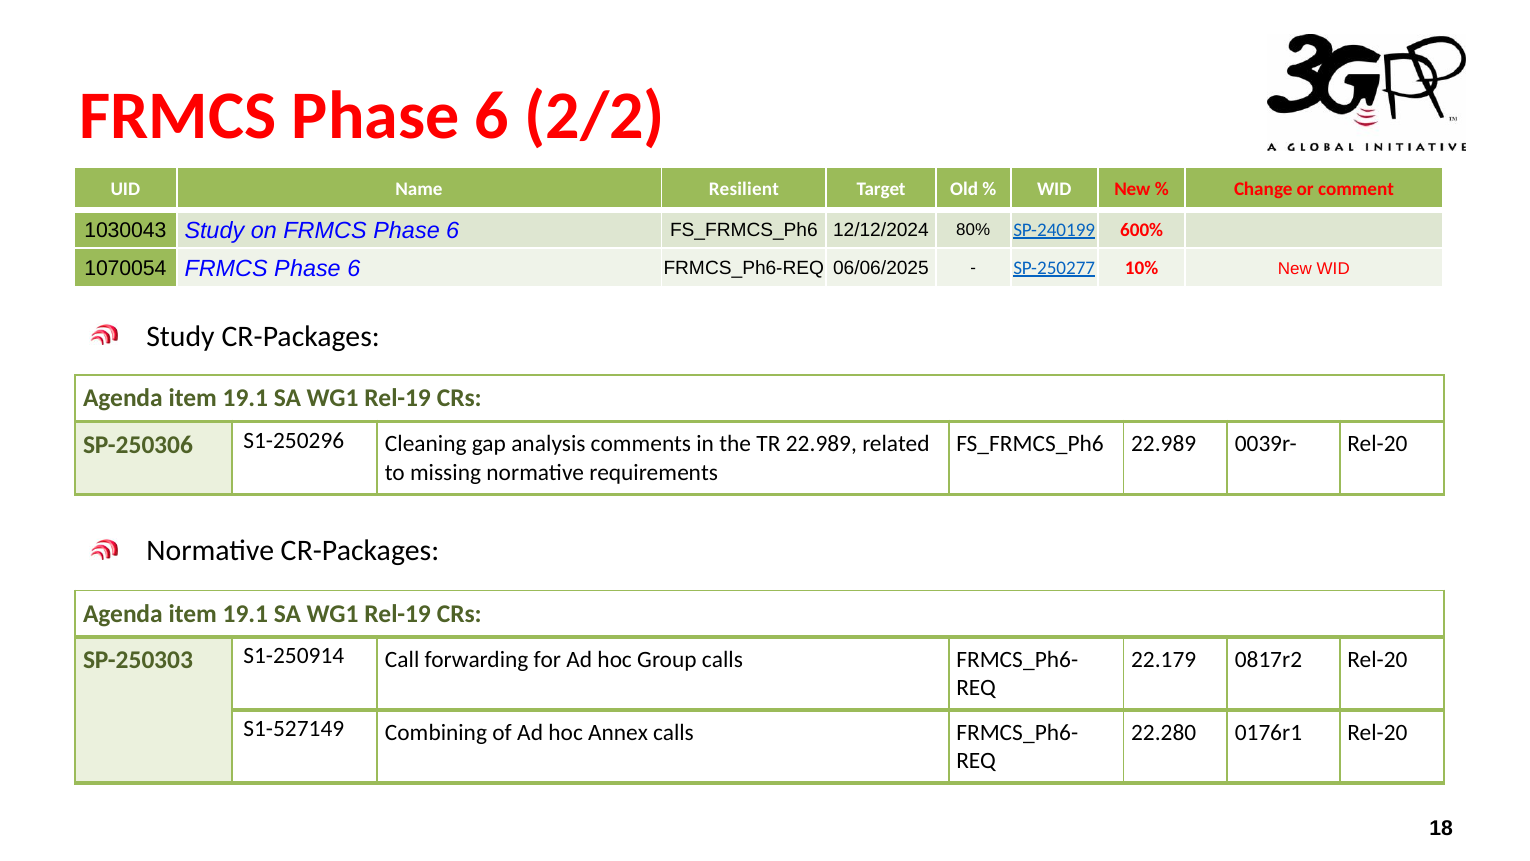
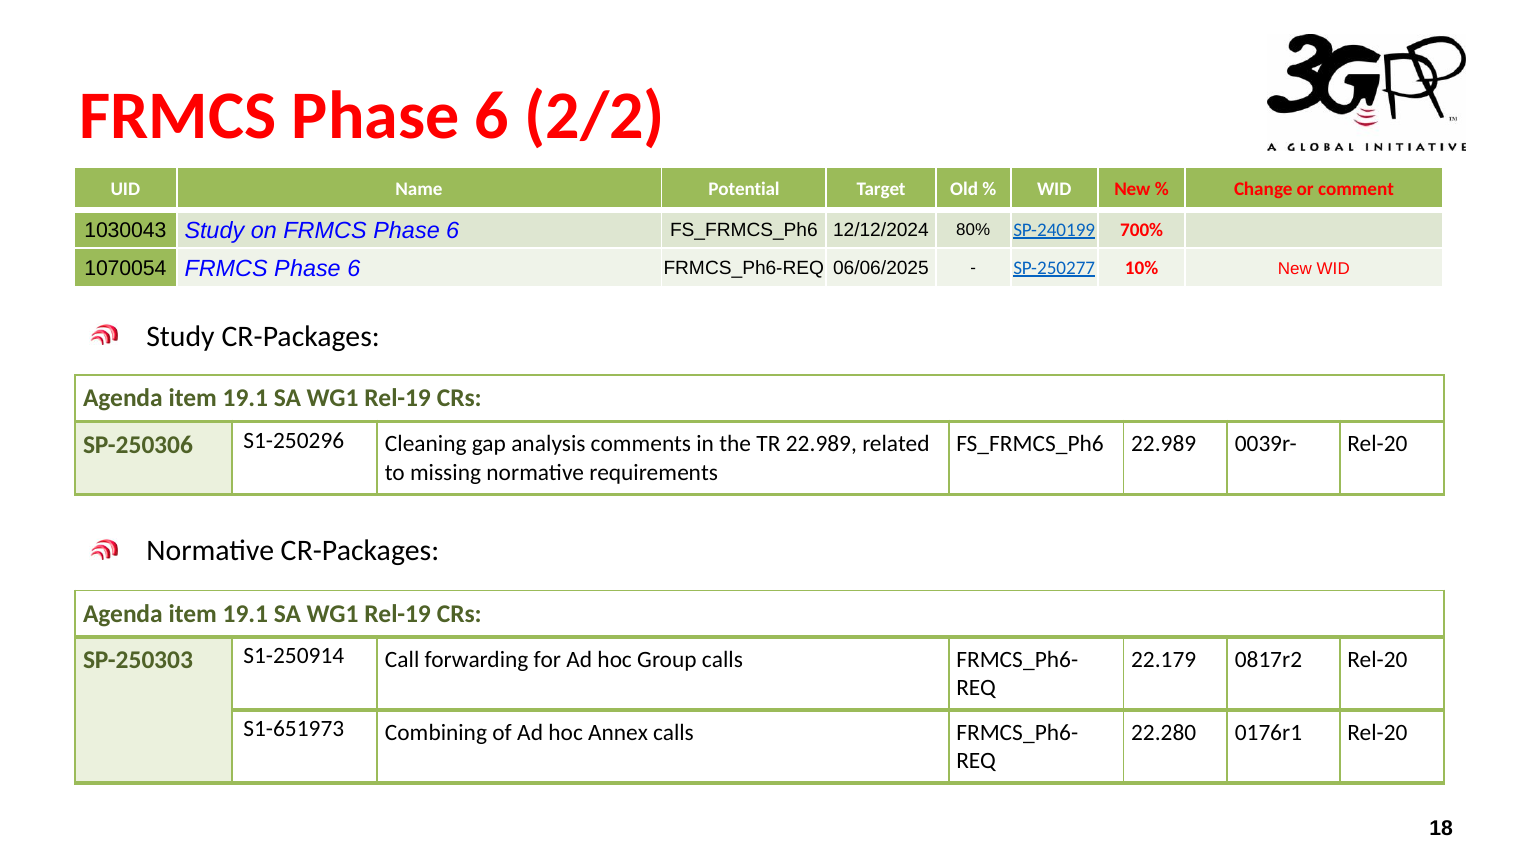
Resilient: Resilient -> Potential (744, 190)
600%: 600% -> 700% (1142, 230)
S1-527149: S1-527149 -> S1-651973 (294, 729)
